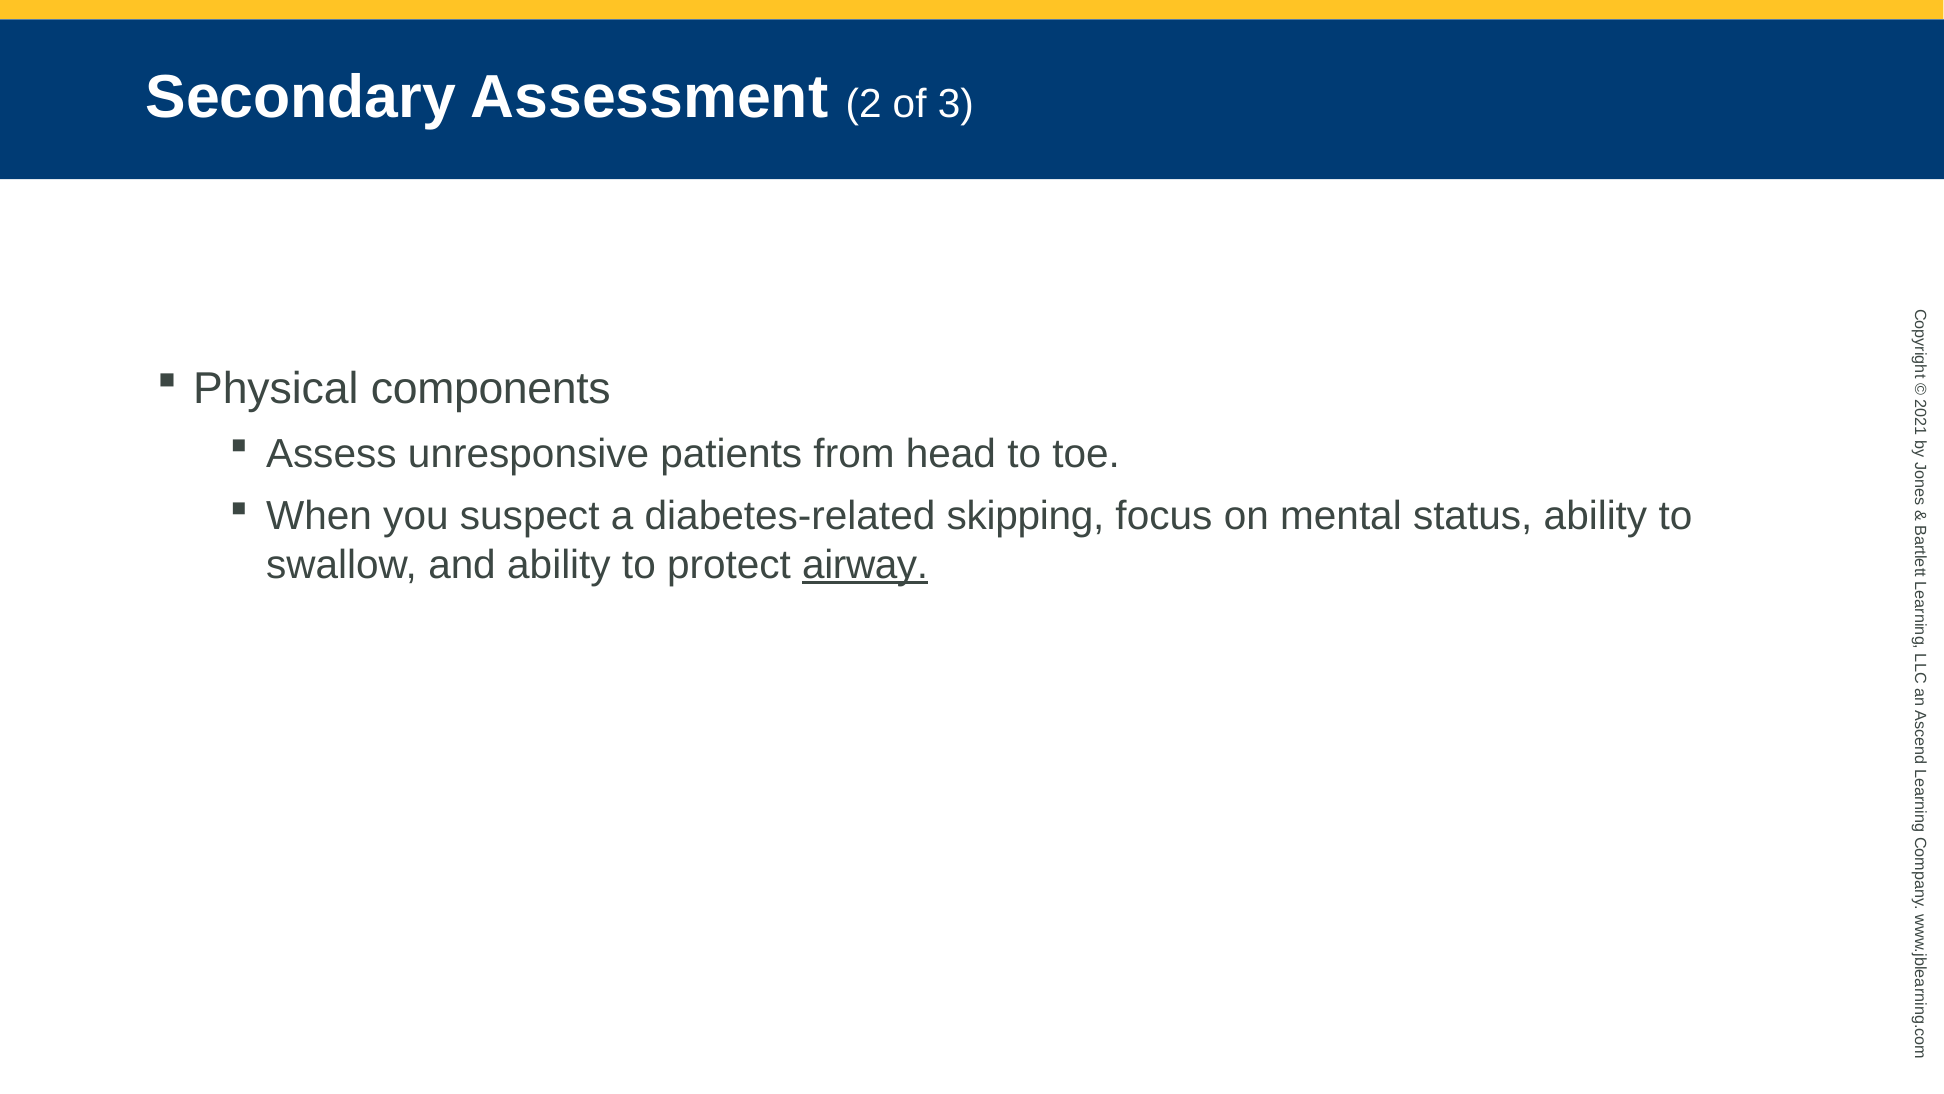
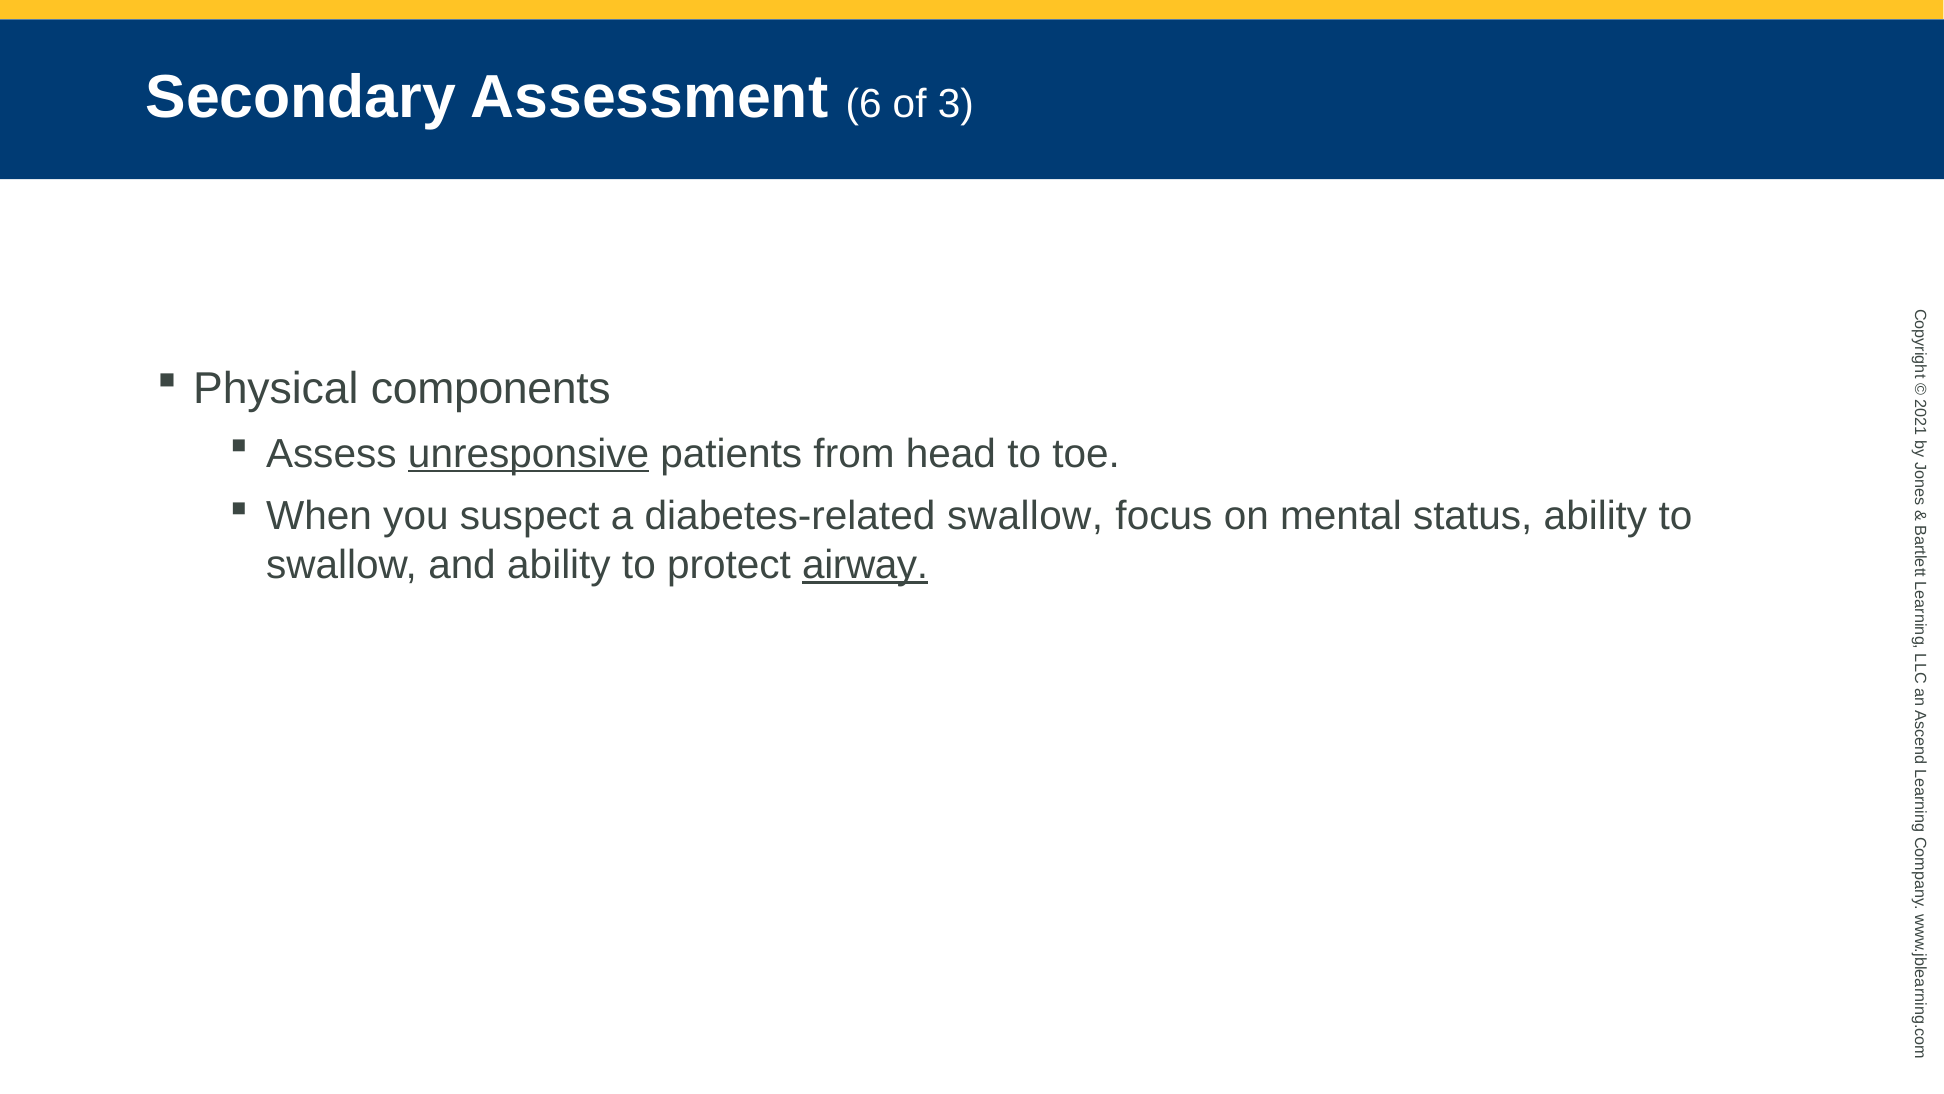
Assessment 2: 2 -> 6 (864, 104)
unresponsive underline: none -> present (529, 453)
diabetes-related skipping: skipping -> swallow (1025, 516)
